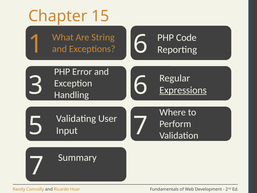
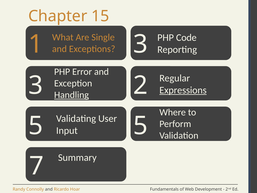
String: String -> Single (103, 37)
1 6: 6 -> 3 (141, 44)
3 6: 6 -> 2 (141, 85)
Handling underline: none -> present (71, 95)
5 7: 7 -> 5 (141, 126)
